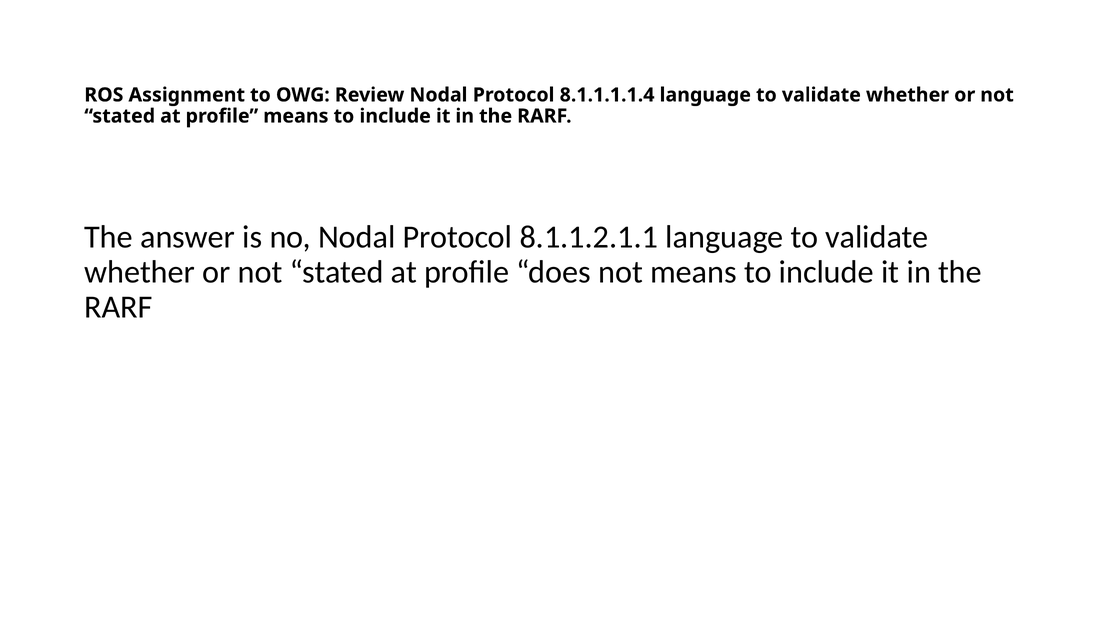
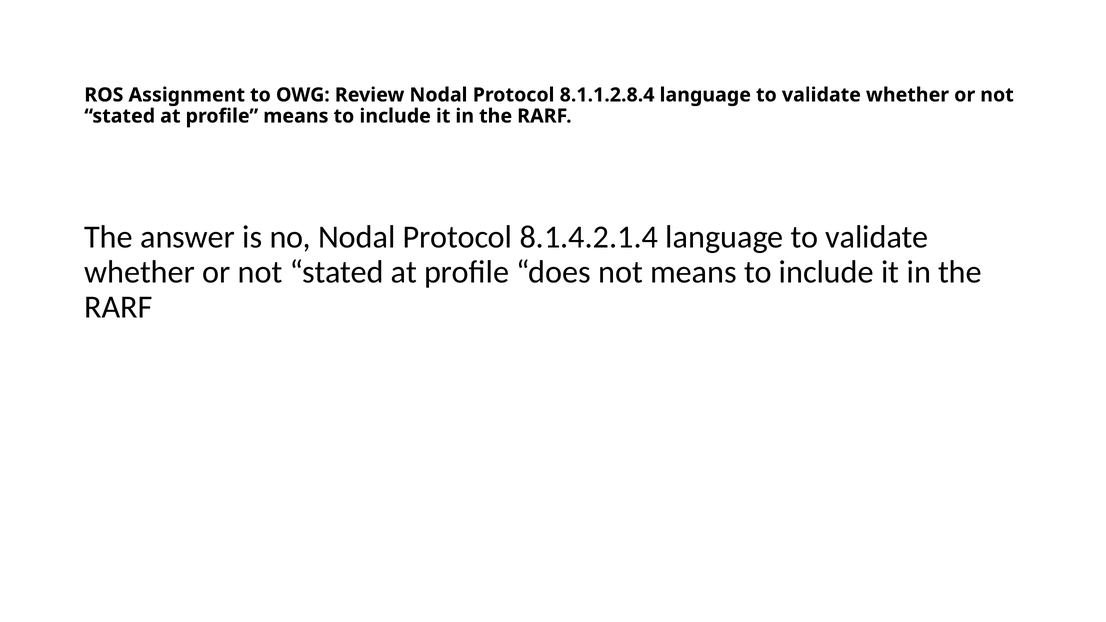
8.1.1.1.1.4: 8.1.1.1.1.4 -> 8.1.1.2.8.4 (607, 95)
8.1.1.2.1.1: 8.1.1.2.1.1 -> 8.1.4.2.1.4 (589, 237)
